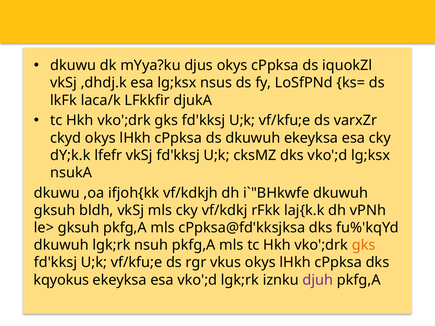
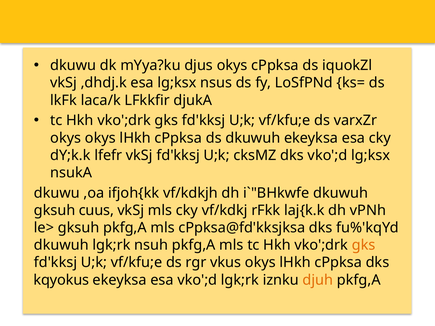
ckyd: ckyd -> okys (66, 138)
bldh: bldh -> cuus (96, 211)
djuh colour: purple -> orange (318, 280)
